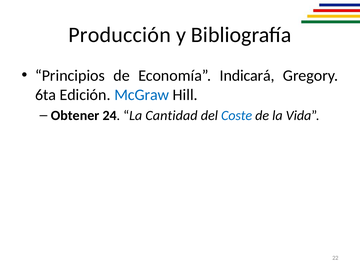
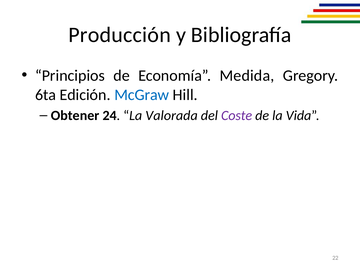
Indicará: Indicará -> Medida (247, 76)
Cantidad: Cantidad -> Valorada (172, 115)
Coste colour: blue -> purple (237, 115)
